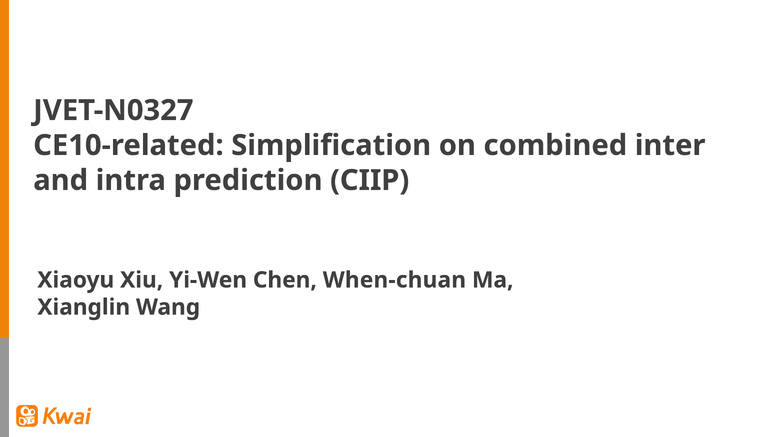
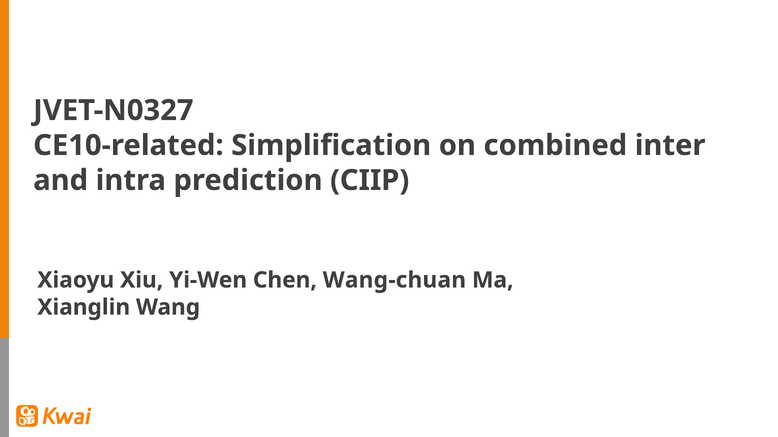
When-chuan: When-chuan -> Wang-chuan (394, 280)
